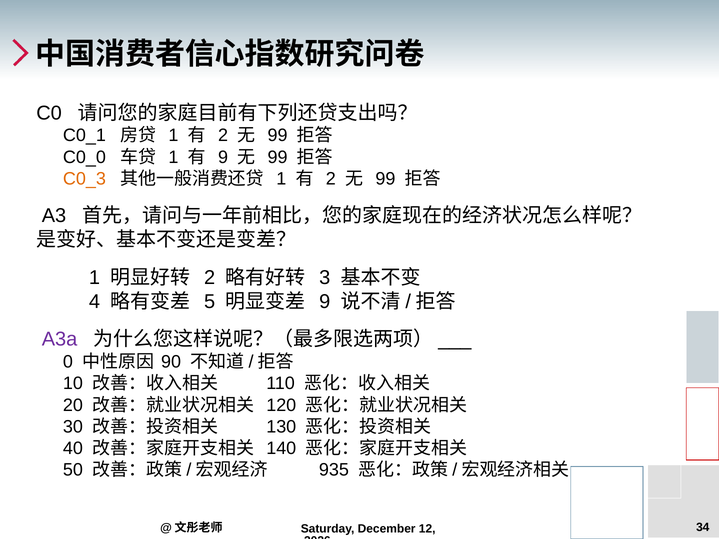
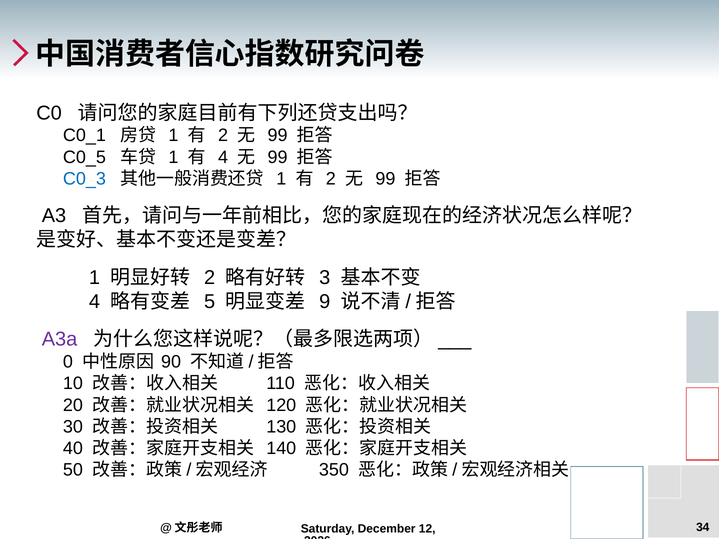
C0_0: C0_0 -> C0_5 (84, 157)
9: 9 -> 4 (223, 157)
C0_3 colour: orange -> blue (84, 179)
935: 935 -> 350 (334, 470)
